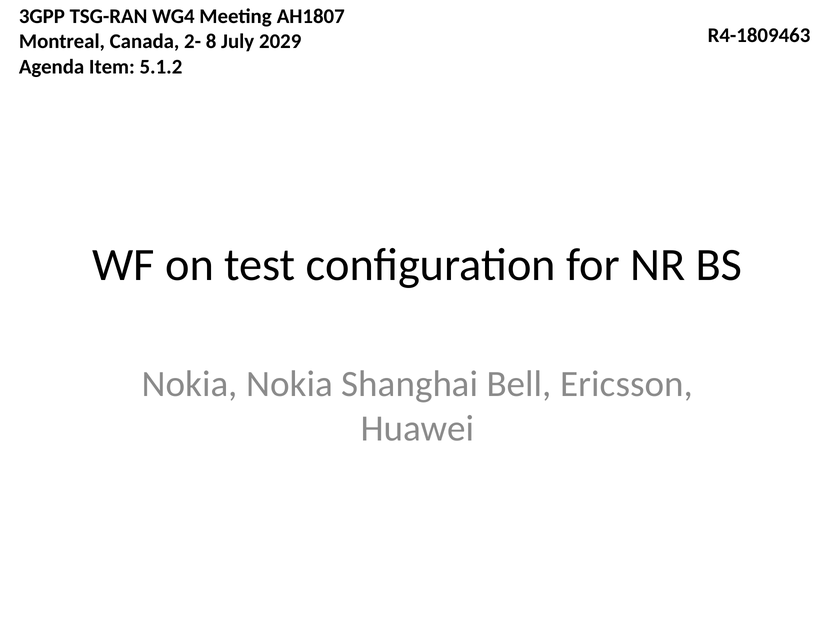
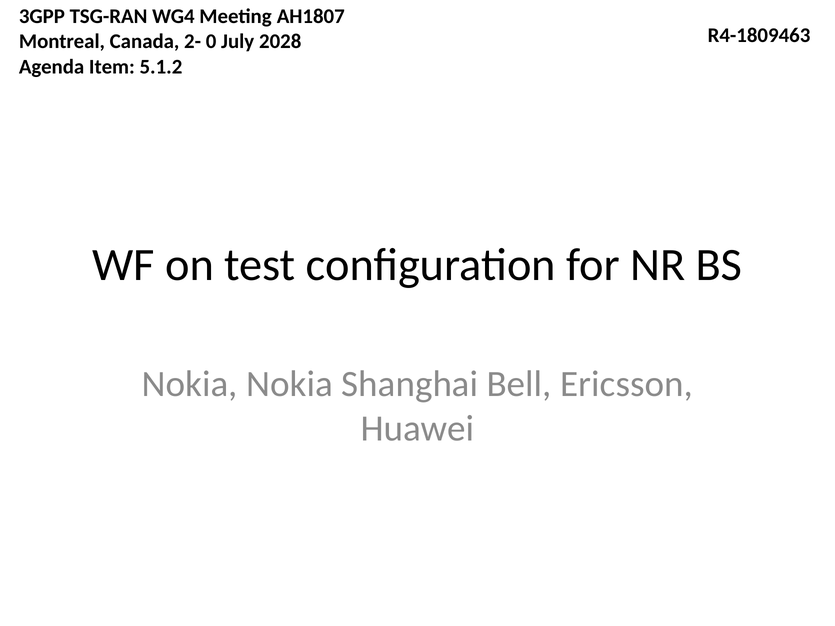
8: 8 -> 0 (211, 42)
2029: 2029 -> 2028 (280, 42)
